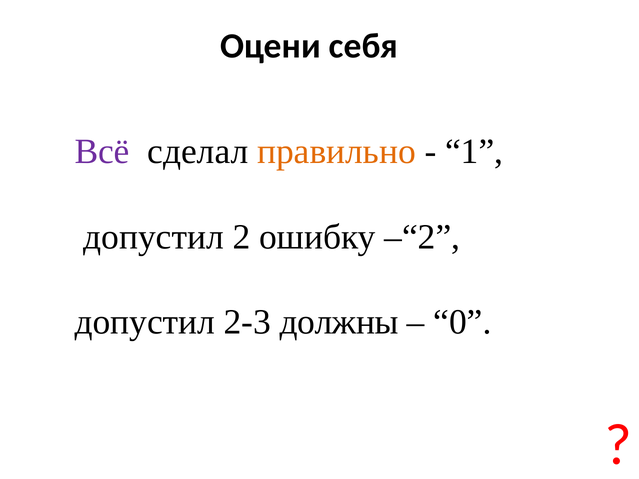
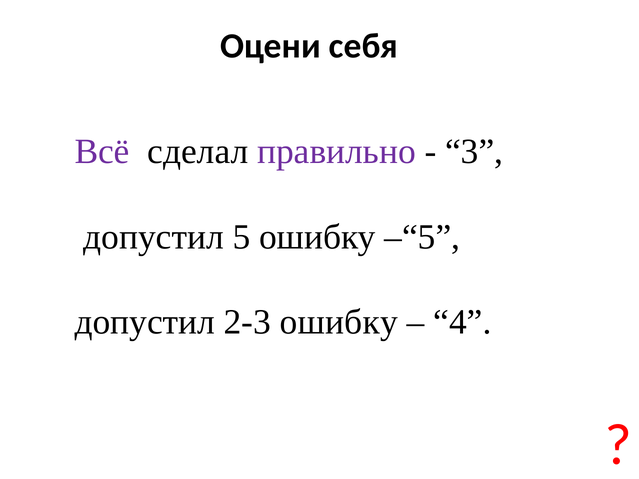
правильно colour: orange -> purple (336, 152)
1: 1 -> 3 (474, 152)
2: 2 -> 5 (241, 237)
–“2: –“2 -> –“5 (422, 237)
2-3 должны: должны -> ошибку (339, 322)
0: 0 -> 4 (462, 322)
